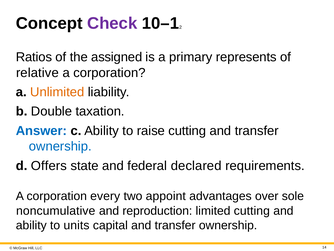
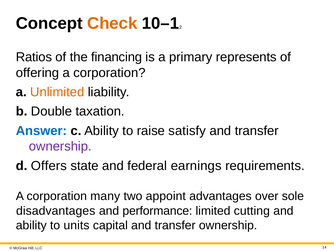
Check colour: purple -> orange (112, 23)
assigned: assigned -> financing (117, 57)
relative: relative -> offering (37, 73)
raise cutting: cutting -> satisfy (187, 131)
ownership colour: blue -> purple (60, 146)
declared: declared -> earnings (196, 165)
every: every -> many (105, 196)
noncumulative: noncumulative -> disadvantages (56, 210)
reproduction: reproduction -> performance (157, 210)
